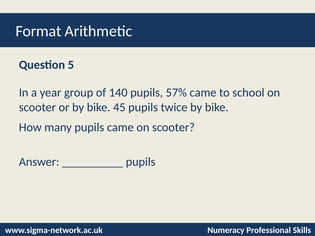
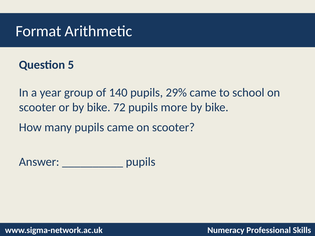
57%: 57% -> 29% (176, 93)
45: 45 -> 72 (119, 107)
twice: twice -> more (174, 107)
